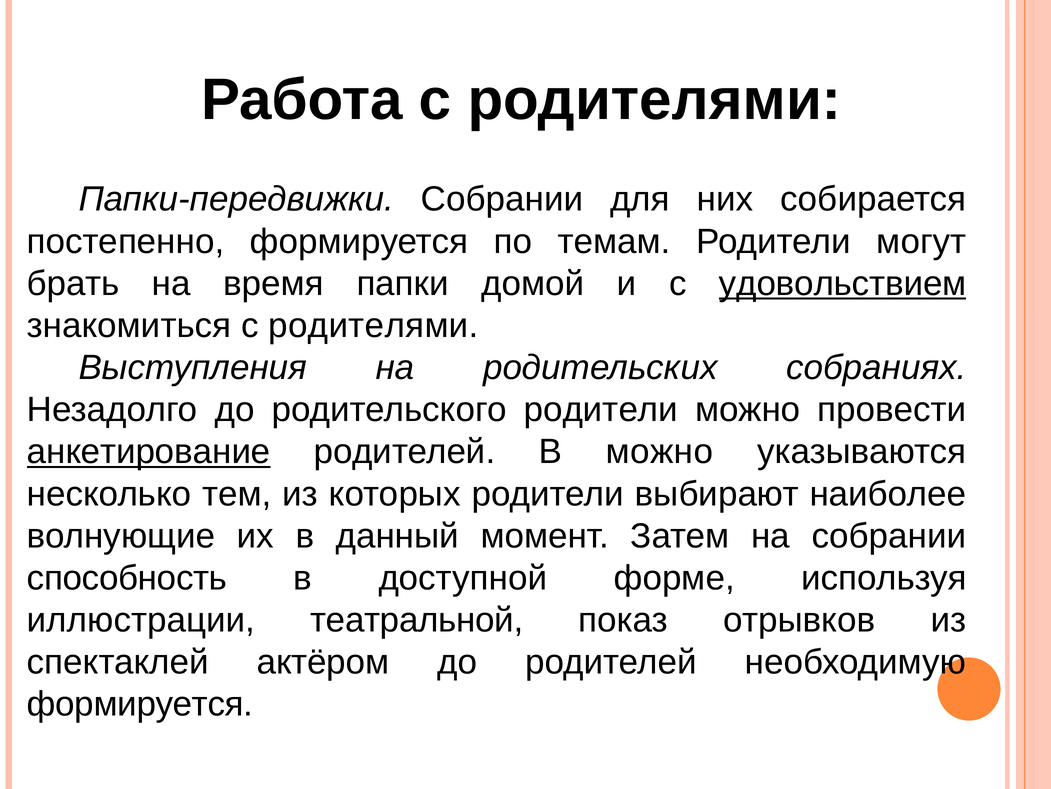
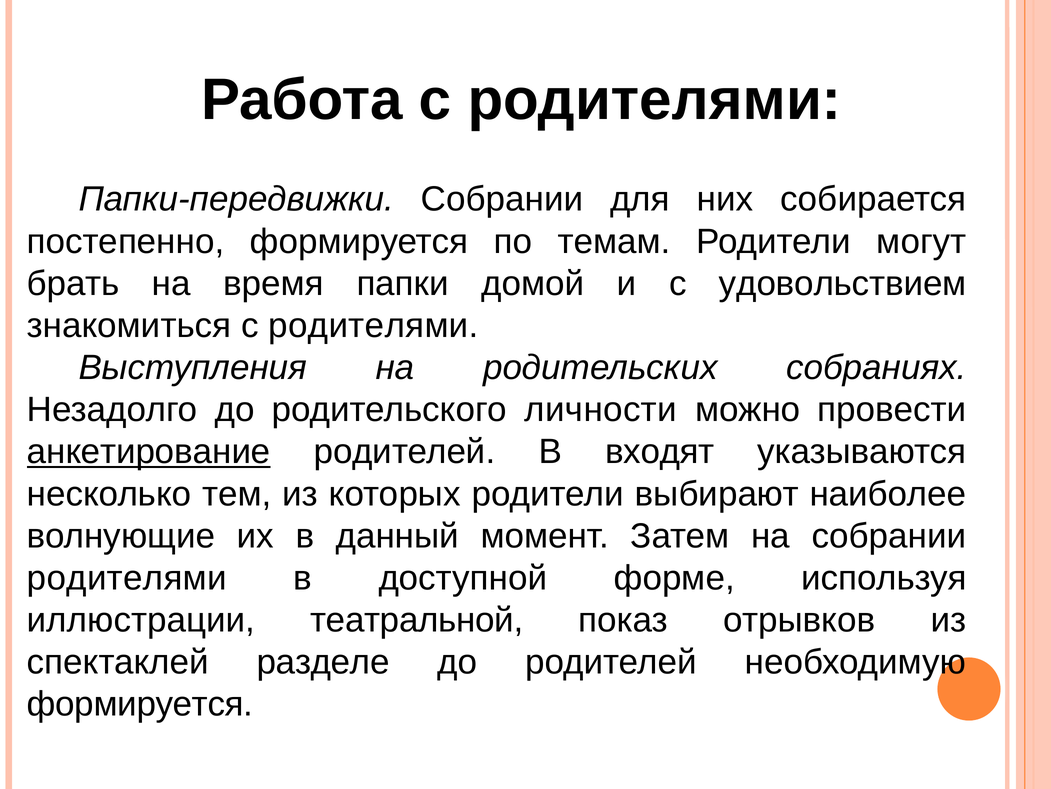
удовольствием underline: present -> none (843, 283)
родительского родители: родители -> личности (601, 409)
В можно: можно -> входят (660, 451)
способность: способность -> родителями (127, 578)
актёром: актёром -> разделе (323, 662)
